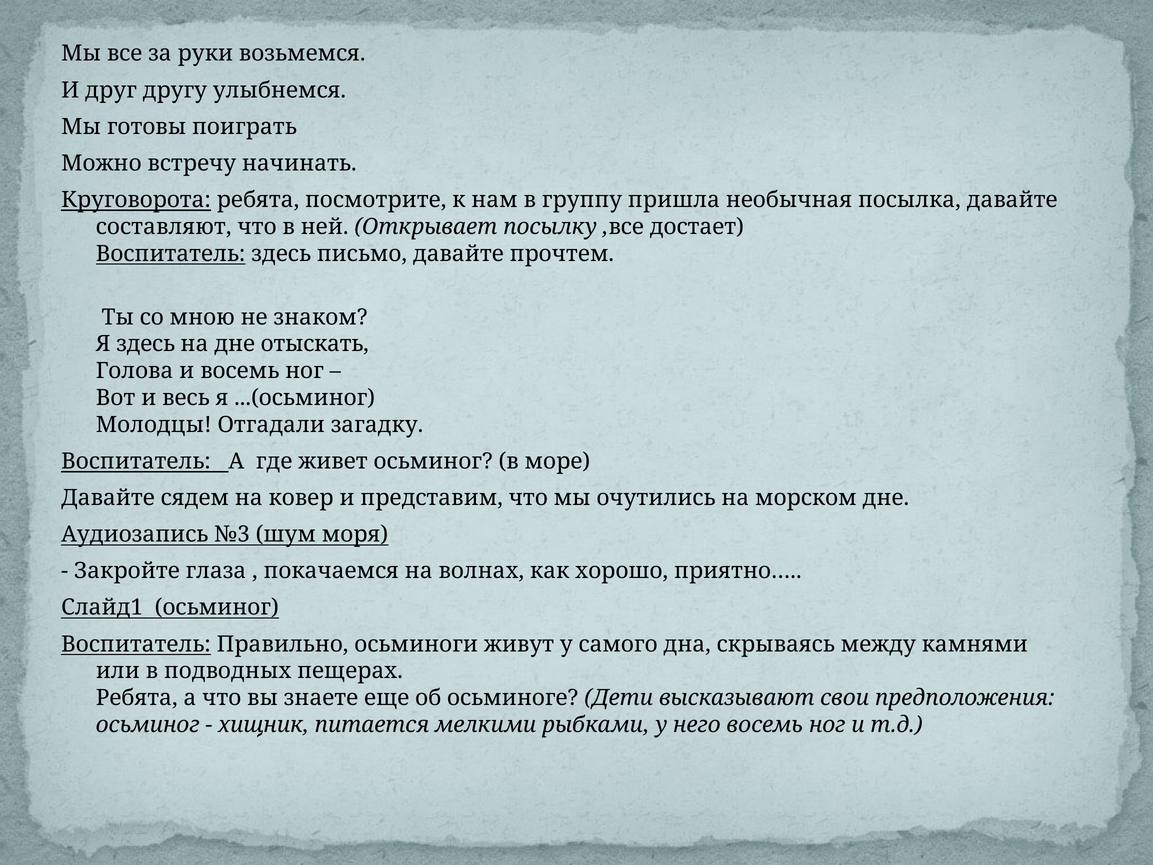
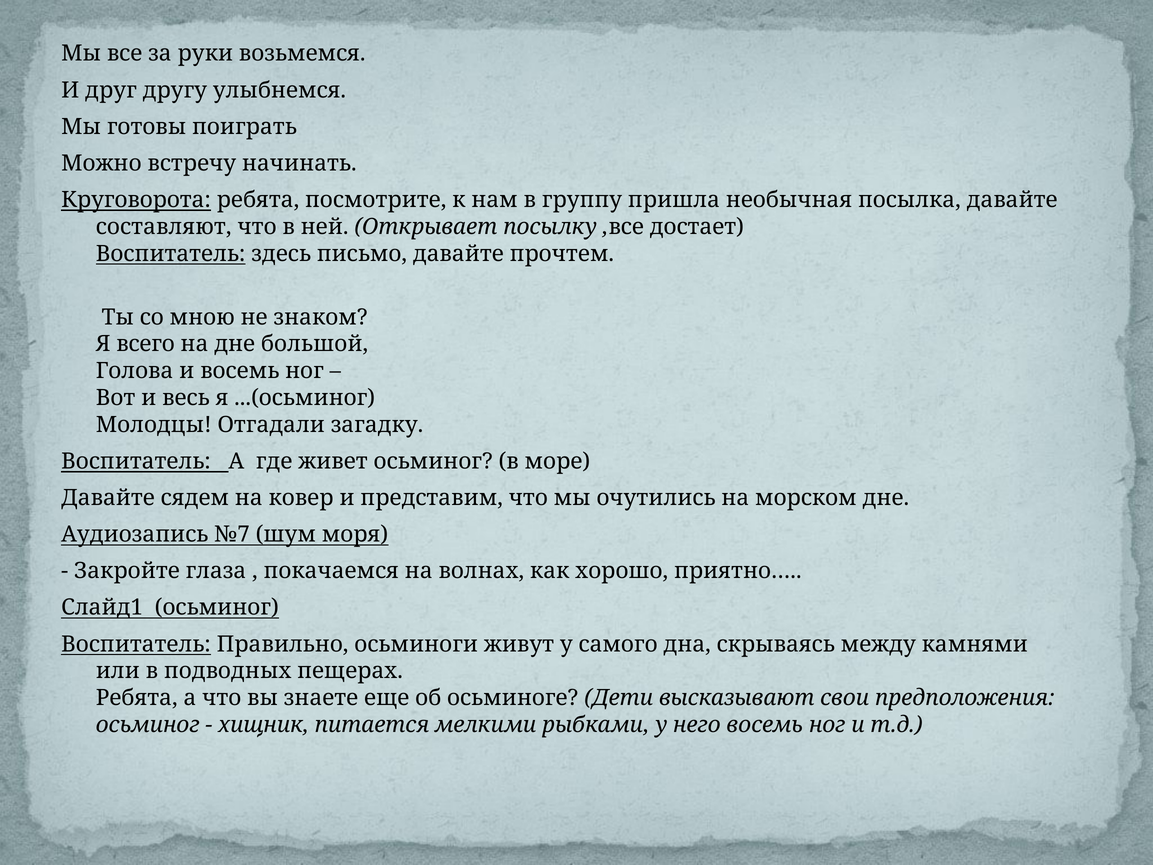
Я здесь: здесь -> всего (146, 344)
отыскать: отыскать -> большой (315, 344)
№3: №3 -> №7 (232, 534)
